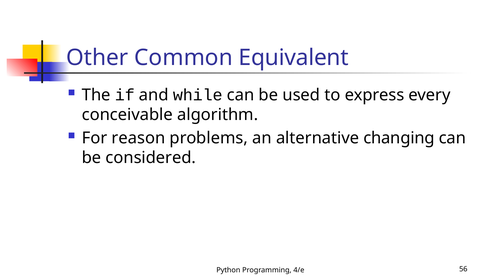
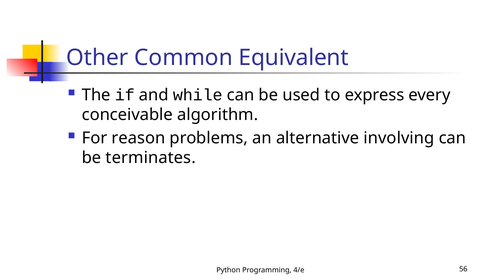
changing: changing -> involving (399, 138)
considered: considered -> terminates (151, 158)
